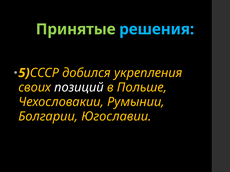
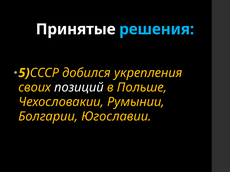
Принятые colour: light green -> white (76, 29)
